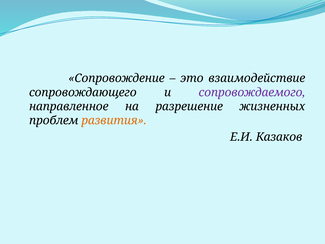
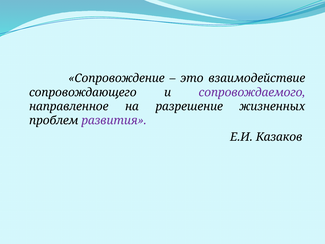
развития colour: orange -> purple (114, 120)
